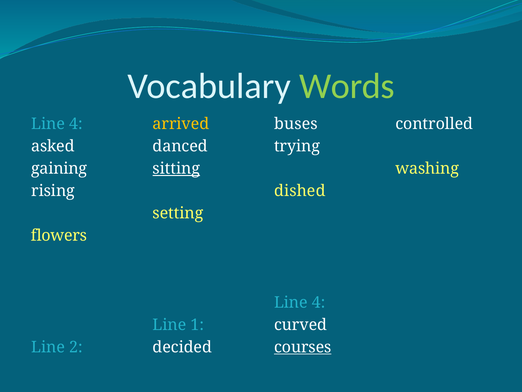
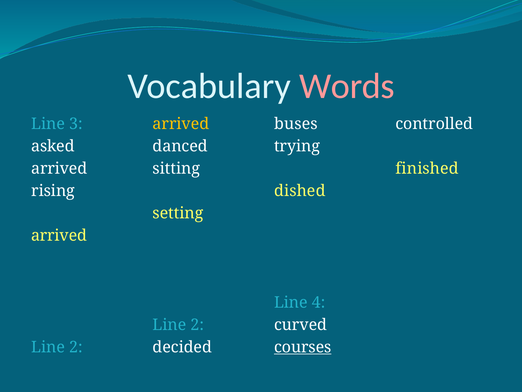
Words colour: light green -> pink (347, 86)
4: 4 -> 3 (76, 124)
gaining: gaining -> arrived (59, 168)
sitting underline: present -> none (176, 168)
washing: washing -> finished (427, 168)
flowers: flowers -> arrived (59, 235)
1: 1 -> 2 (197, 324)
